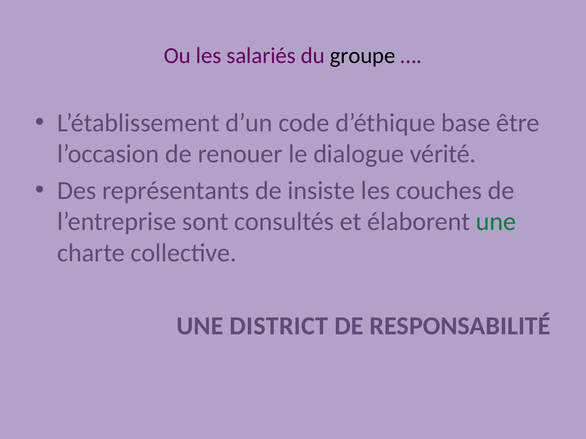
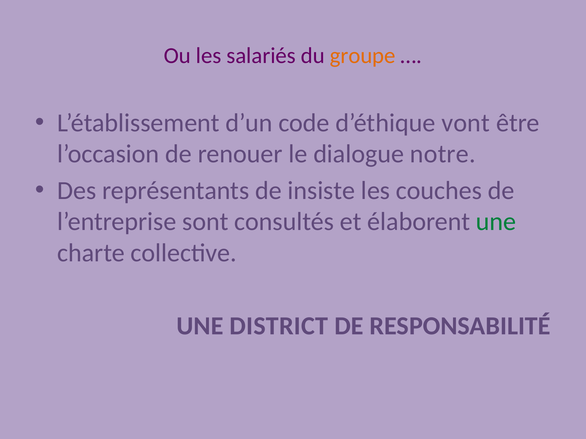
groupe colour: black -> orange (363, 56)
base: base -> vont (466, 123)
vérité: vérité -> notre (443, 154)
